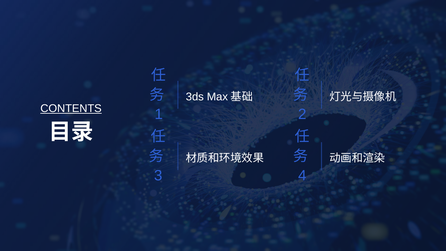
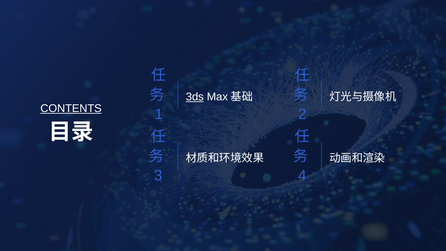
3ds underline: none -> present (195, 97)
